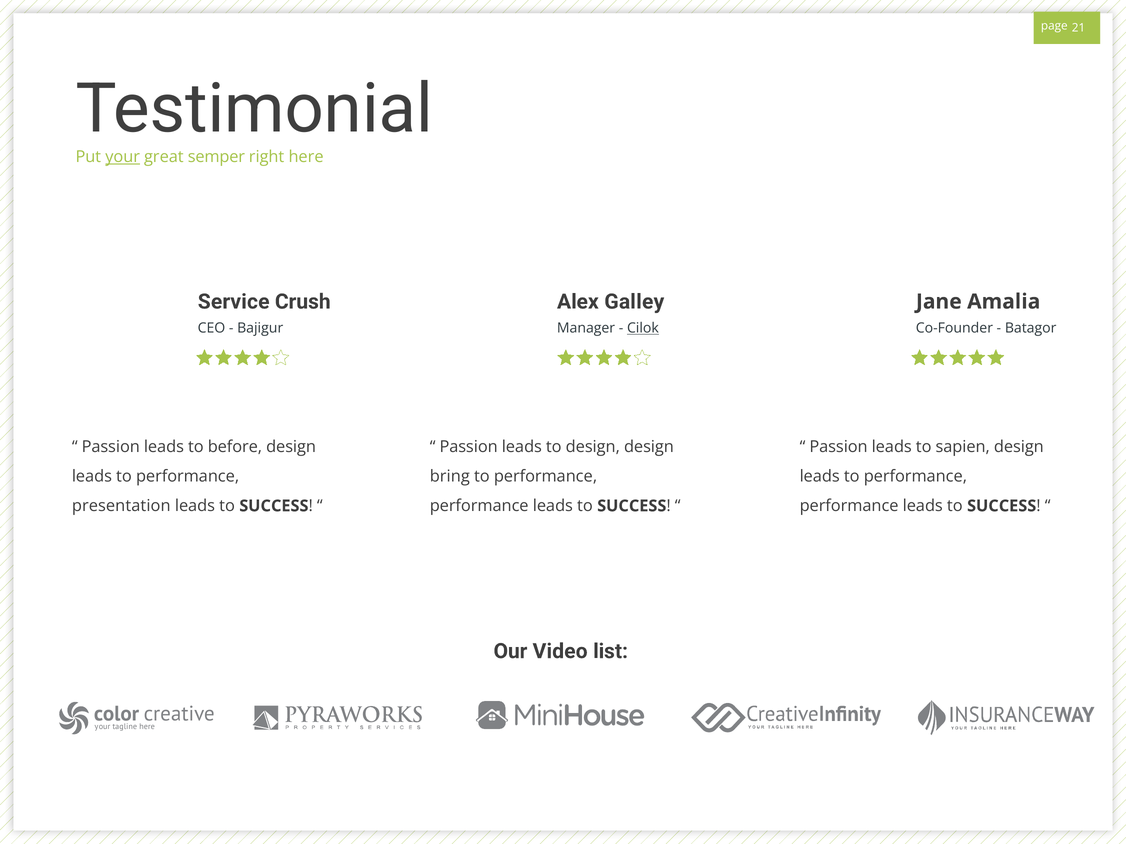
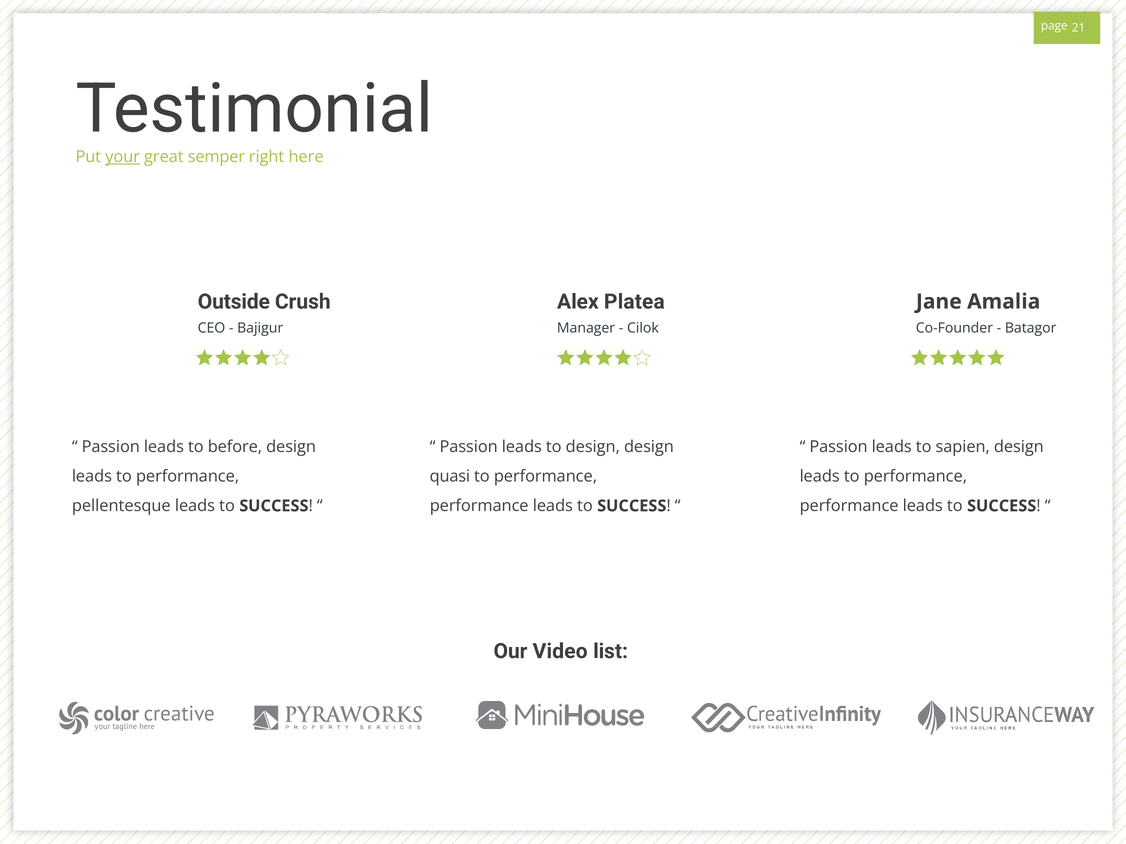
Service: Service -> Outside (234, 302)
Galley: Galley -> Platea (634, 302)
Cilok underline: present -> none (643, 328)
bring: bring -> quasi (450, 477)
presentation: presentation -> pellentesque (121, 506)
